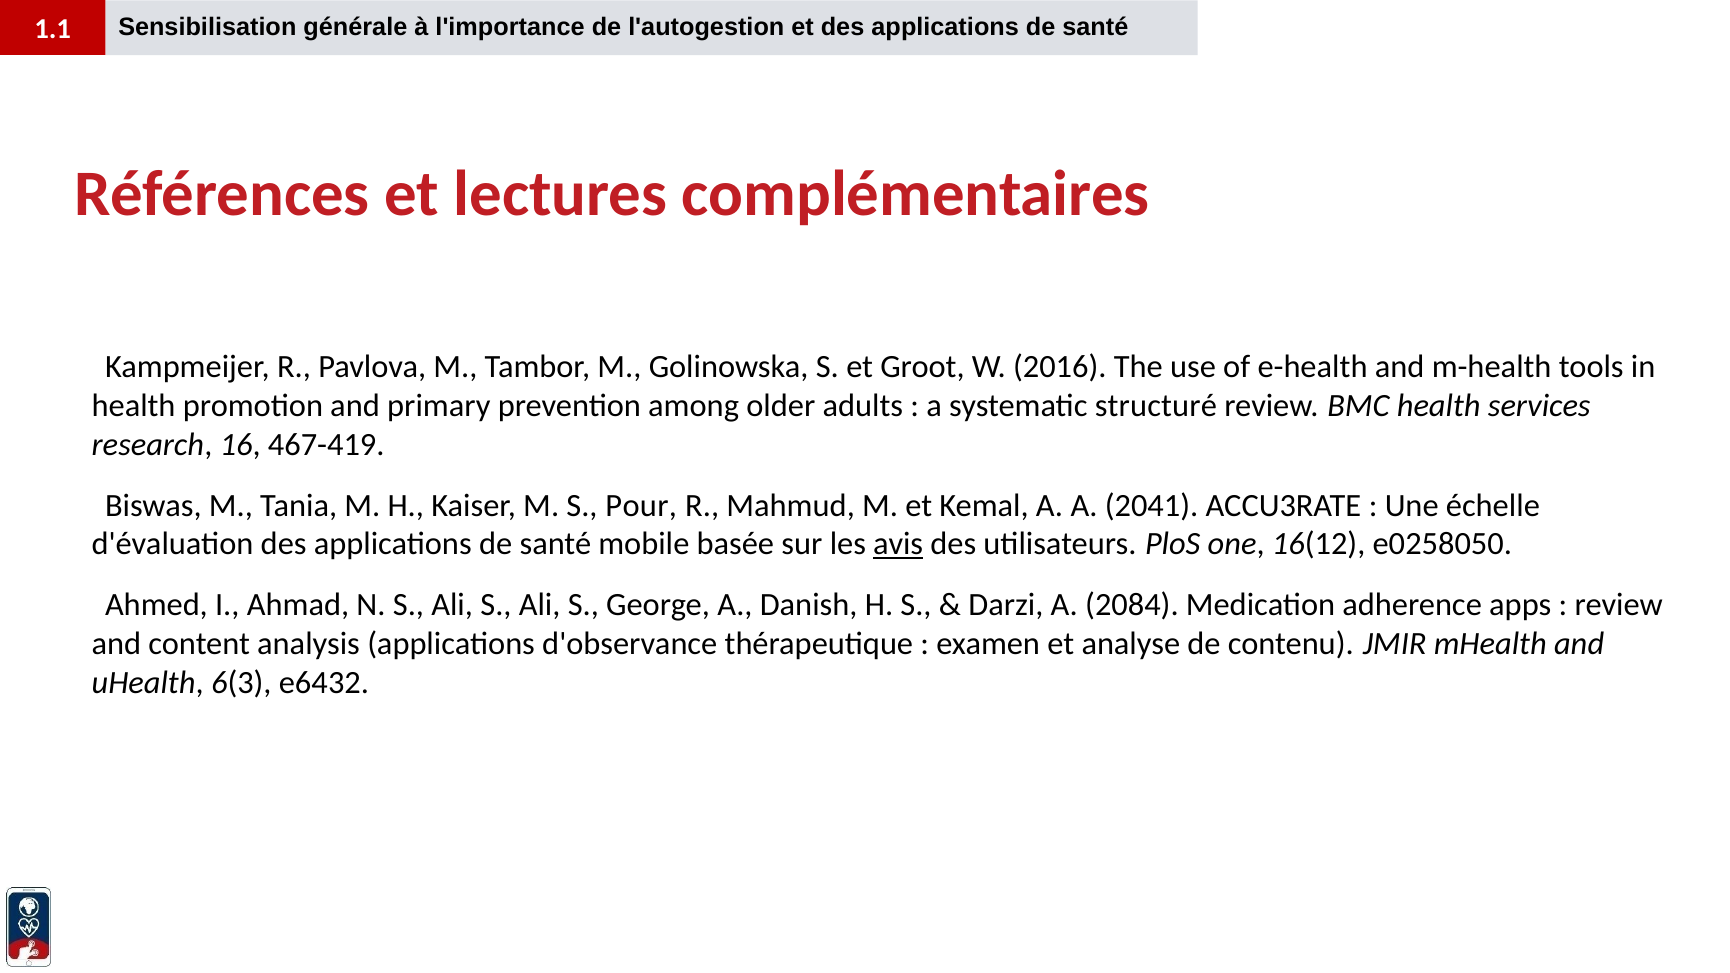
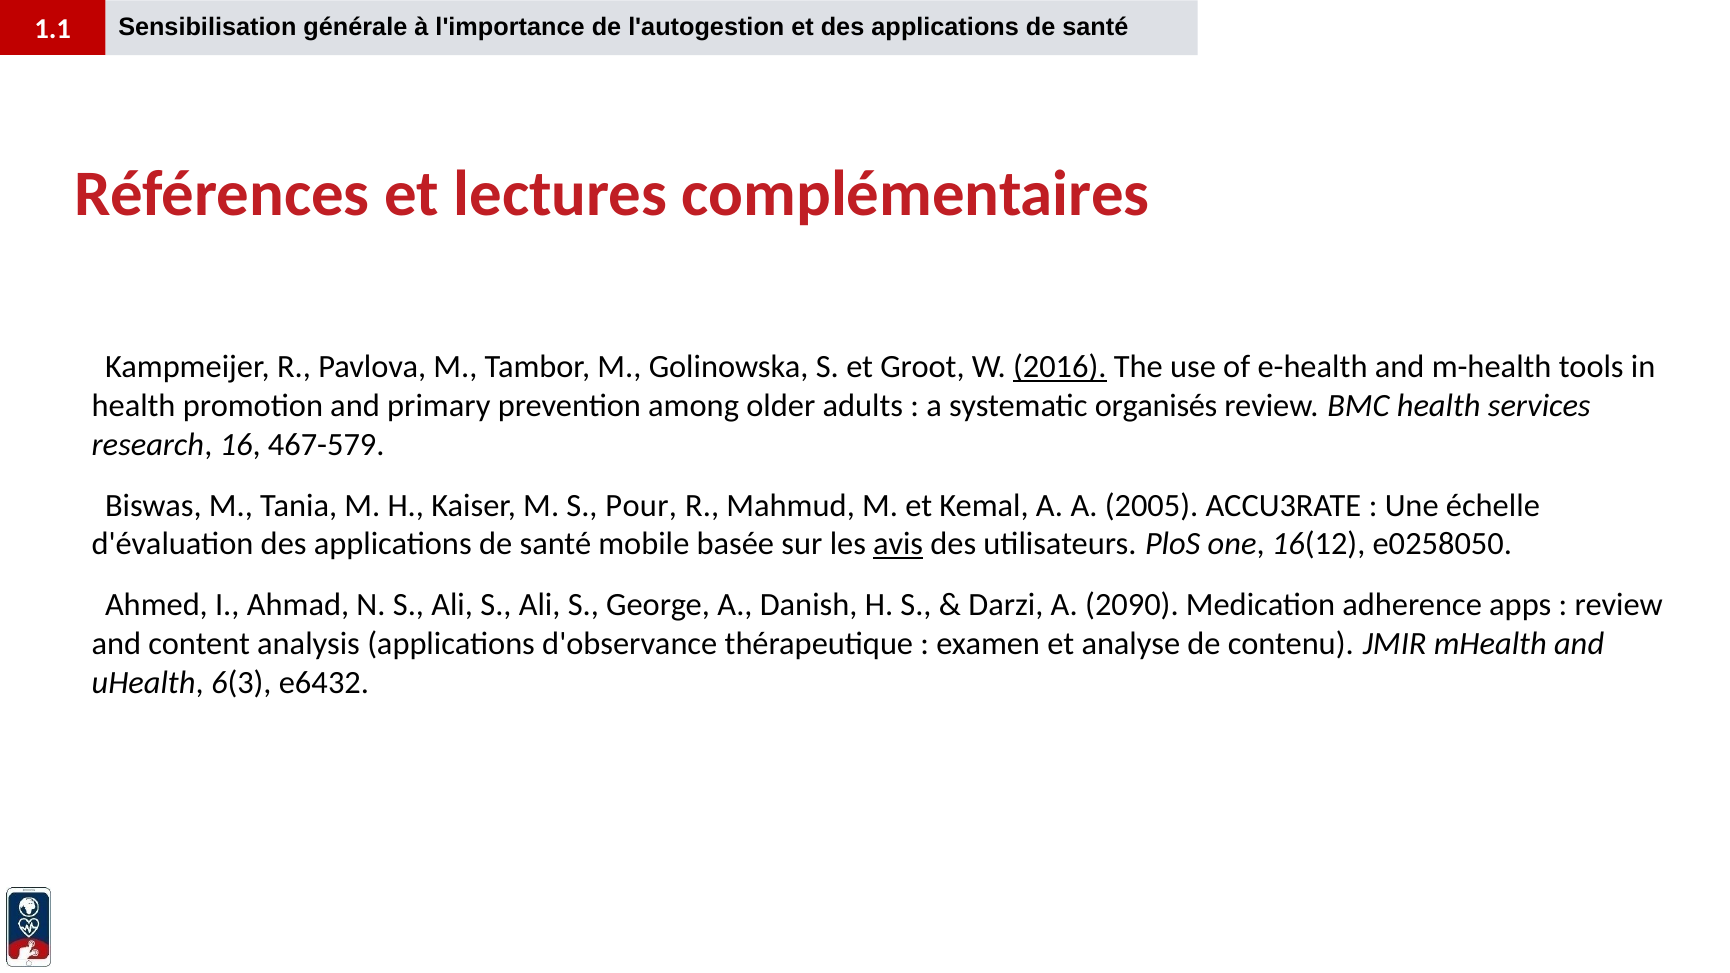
2016 underline: none -> present (1060, 367)
structuré: structuré -> organisés (1156, 406)
467-419: 467-419 -> 467-579 (326, 445)
2041: 2041 -> 2005 (1152, 505)
2084: 2084 -> 2090 (1132, 605)
